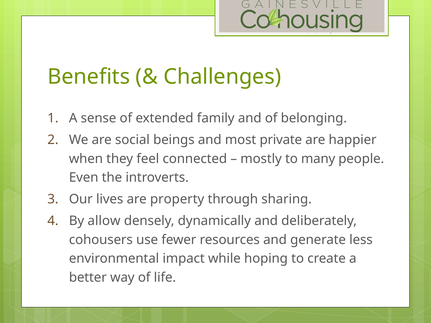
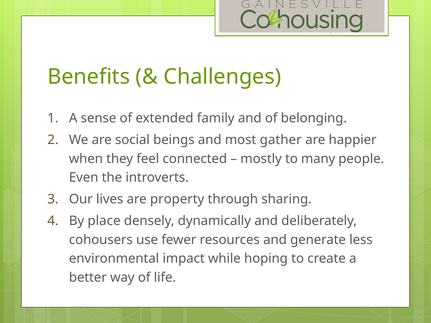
private: private -> gather (281, 140)
allow: allow -> place (104, 221)
